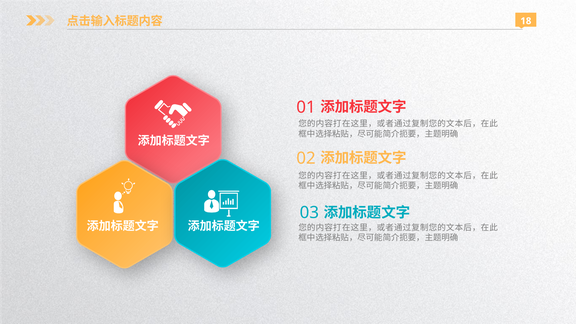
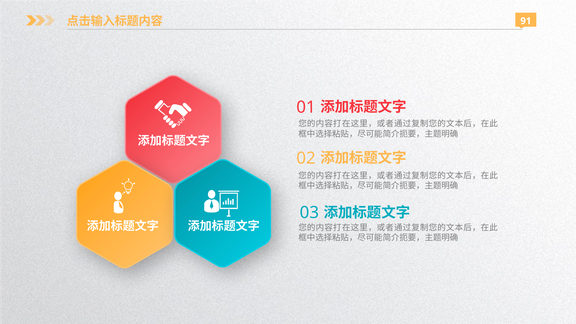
18: 18 -> 91 (526, 21)
